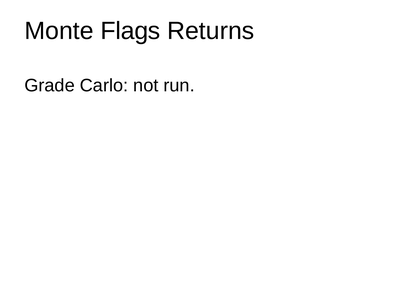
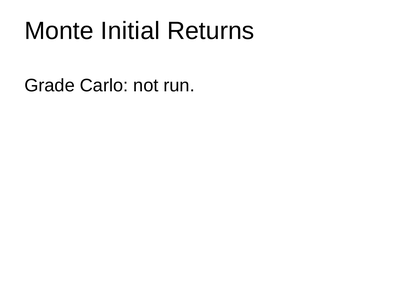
Flags: Flags -> Initial (130, 31)
